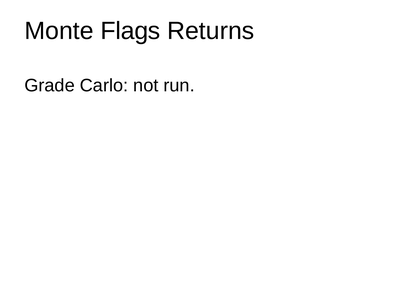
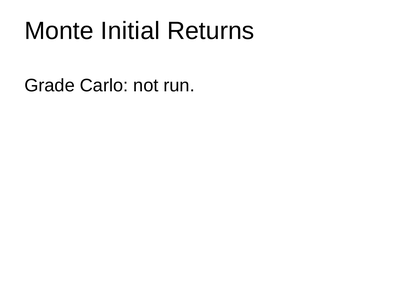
Flags: Flags -> Initial (130, 31)
